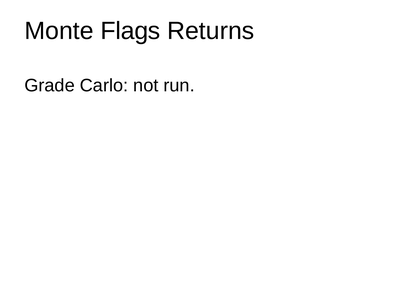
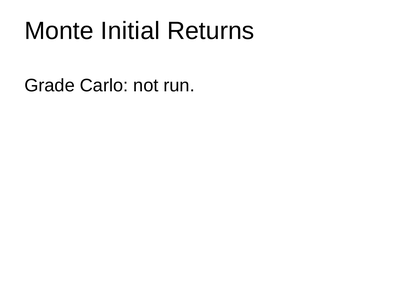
Flags: Flags -> Initial (130, 31)
